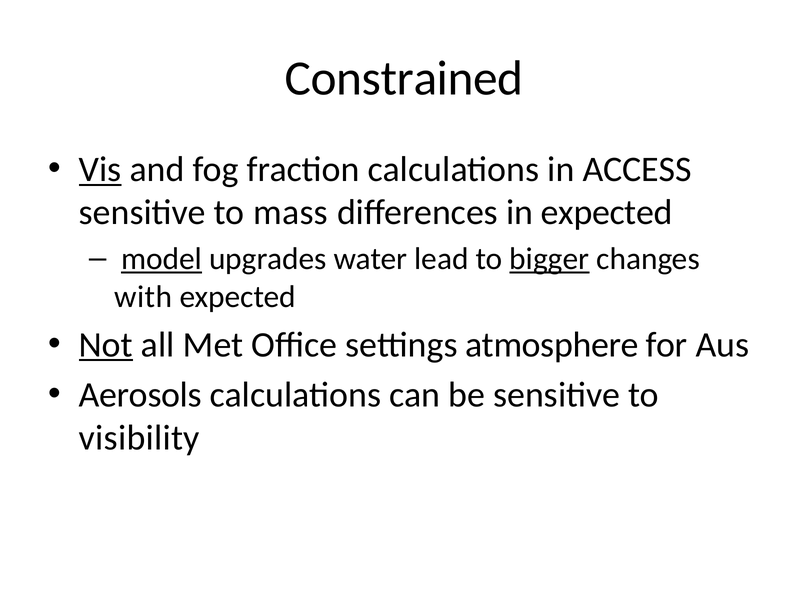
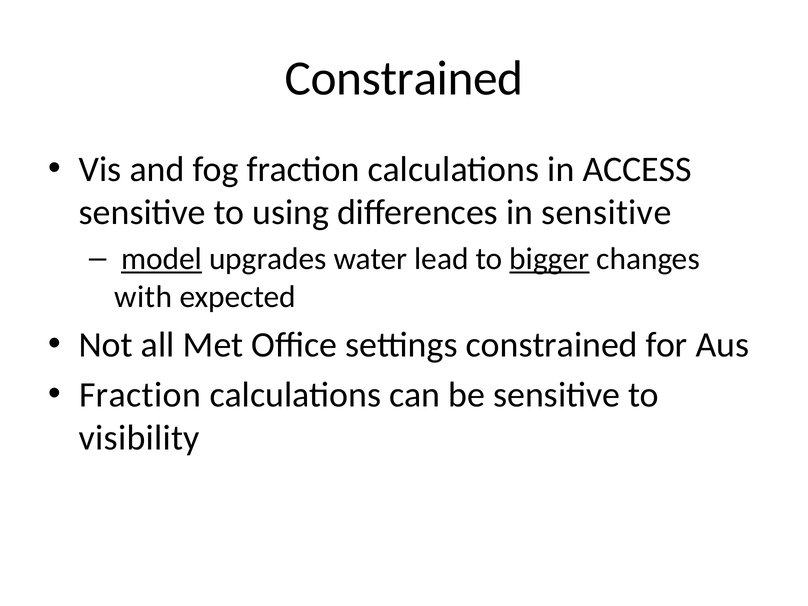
Vis underline: present -> none (100, 170)
mass: mass -> using (291, 213)
in expected: expected -> sensitive (606, 213)
Not underline: present -> none (106, 345)
settings atmosphere: atmosphere -> constrained (552, 345)
Aerosols: Aerosols -> Fraction (140, 395)
